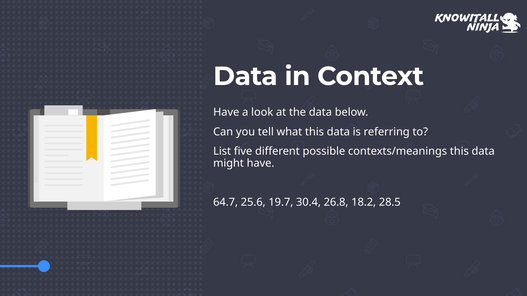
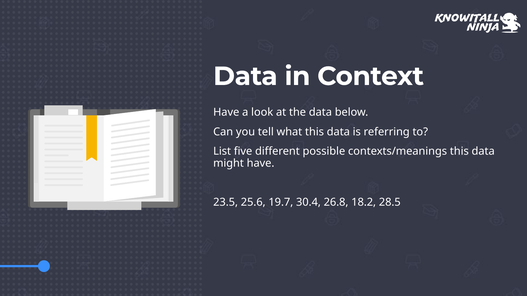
64.7: 64.7 -> 23.5 (226, 203)
